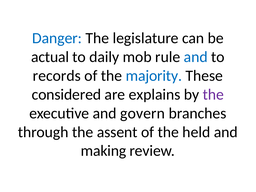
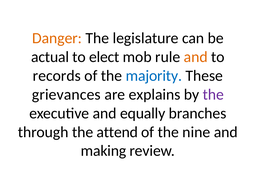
Danger colour: blue -> orange (57, 38)
daily: daily -> elect (104, 57)
and colour: blue -> orange (196, 57)
considered: considered -> grievances (66, 95)
govern: govern -> equally (143, 113)
assent: assent -> attend (117, 132)
held: held -> nine (196, 132)
